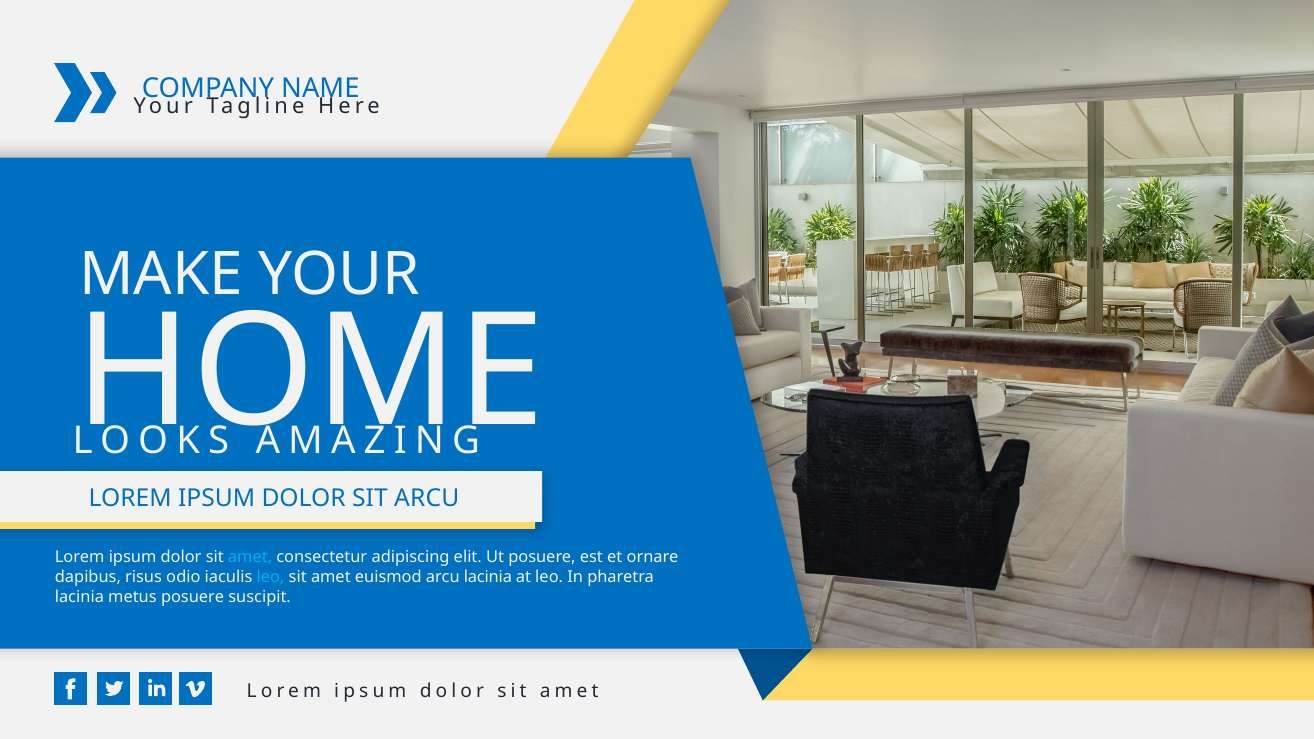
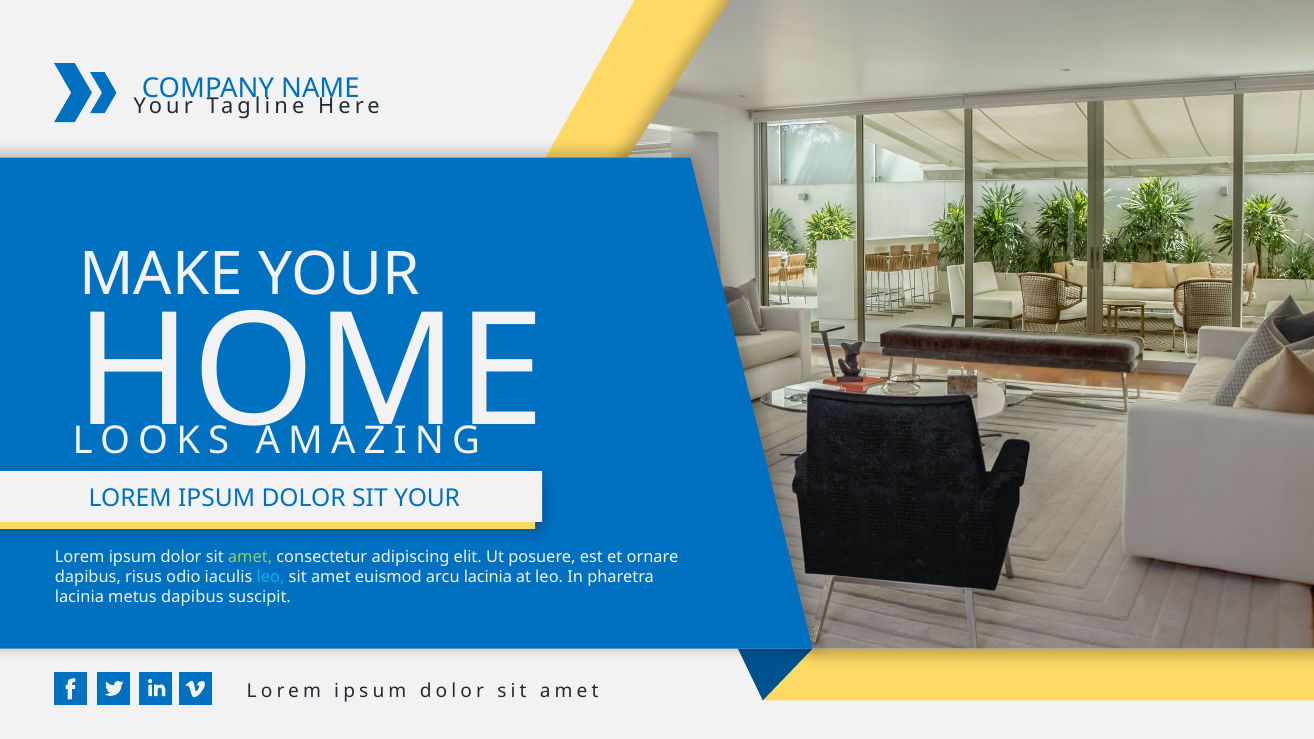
SIT ARCU: ARCU -> YOUR (427, 498)
amet colour: light blue -> light green (250, 557)
metus posuere: posuere -> dapibus (192, 597)
